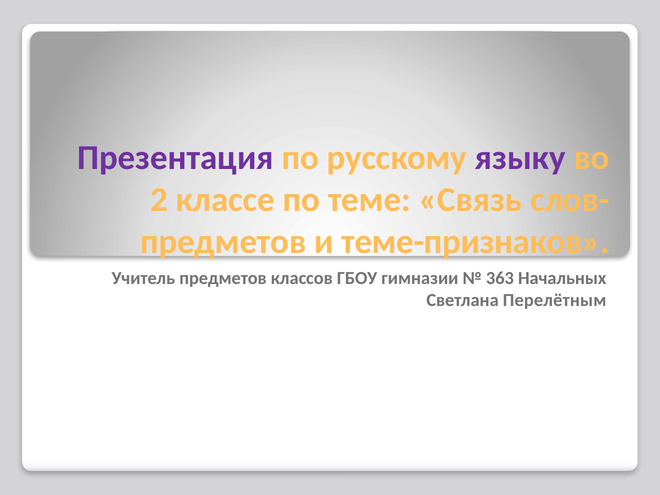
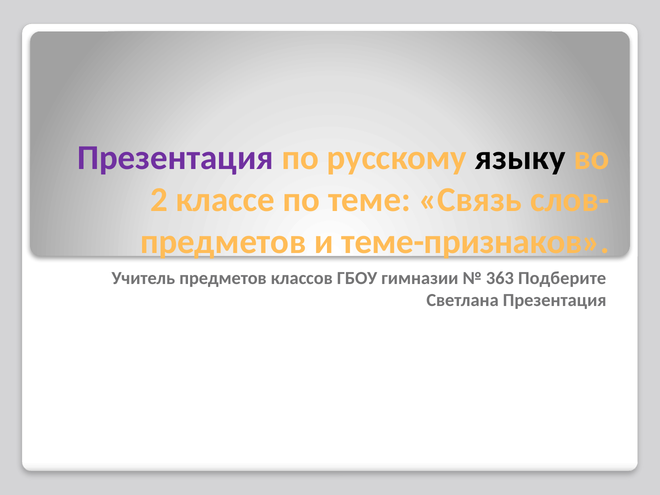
языку colour: purple -> black (520, 158)
Начальных: Начальных -> Подберите (562, 278)
Светлана Перелётным: Перелётным -> Презентация (555, 300)
